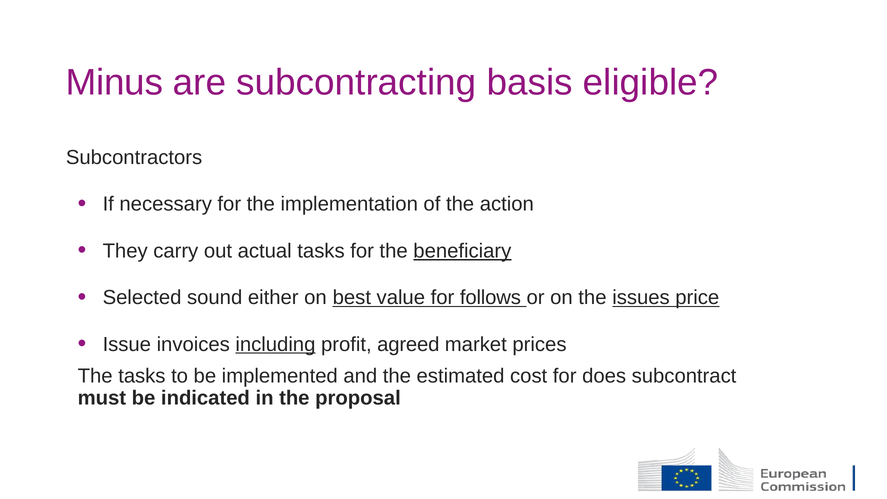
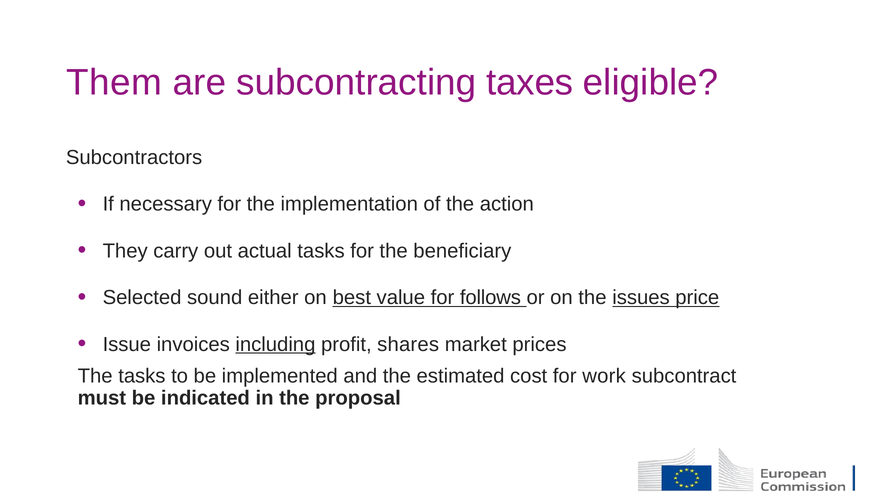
Minus: Minus -> Them (114, 83)
basis: basis -> taxes (530, 83)
beneficiary underline: present -> none (462, 251)
agreed: agreed -> shares (408, 344)
does: does -> work (604, 376)
